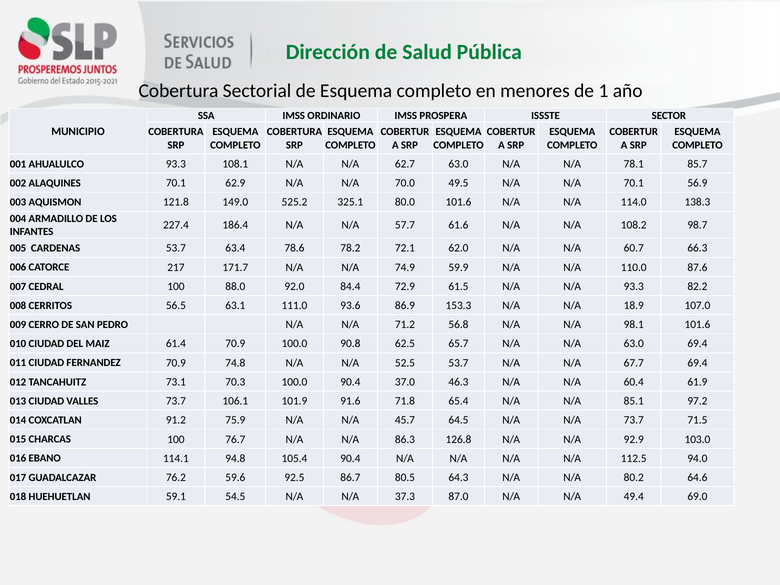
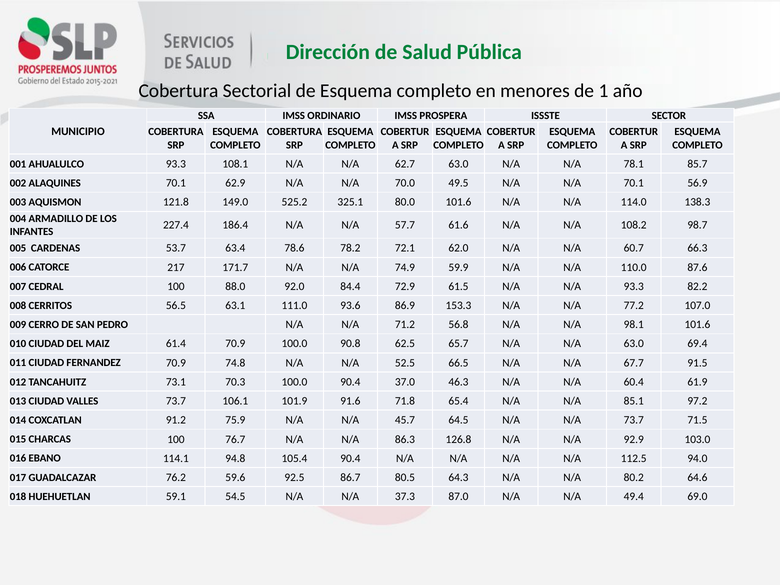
18.9: 18.9 -> 77.2 (634, 306)
52.5 53.7: 53.7 -> 66.5 (458, 363)
67.7 69.4: 69.4 -> 91.5 (697, 363)
